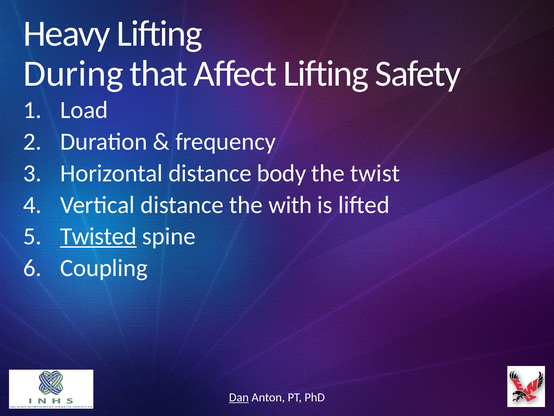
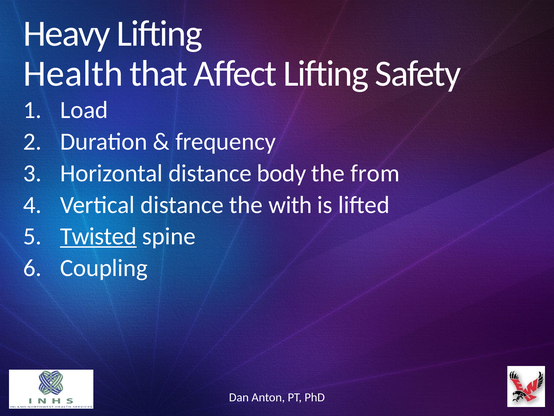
During: During -> Health (73, 74)
twist: twist -> from (375, 173)
Dan underline: present -> none (239, 397)
